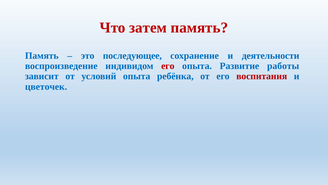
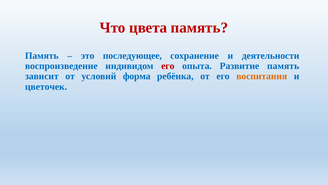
затем: затем -> цвета (148, 28)
Развитие работы: работы -> память (283, 66)
условий опыта: опыта -> форма (137, 76)
воспитания colour: red -> orange (262, 76)
